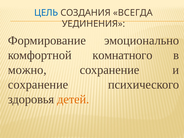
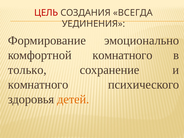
ЦЕЛЬ colour: blue -> red (46, 13)
можно: можно -> только (27, 70)
сохранение: сохранение -> комнатного (38, 85)
